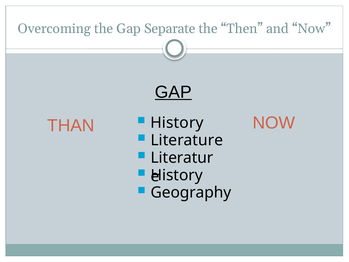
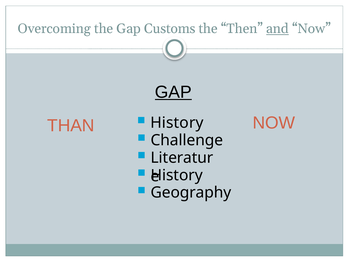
Separate: Separate -> Customs (170, 29)
and underline: none -> present (277, 29)
Literature: Literature -> Challenge (187, 140)
